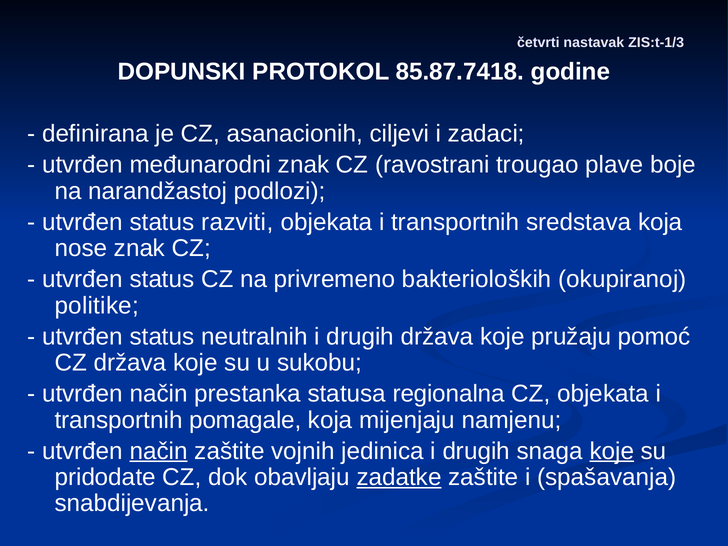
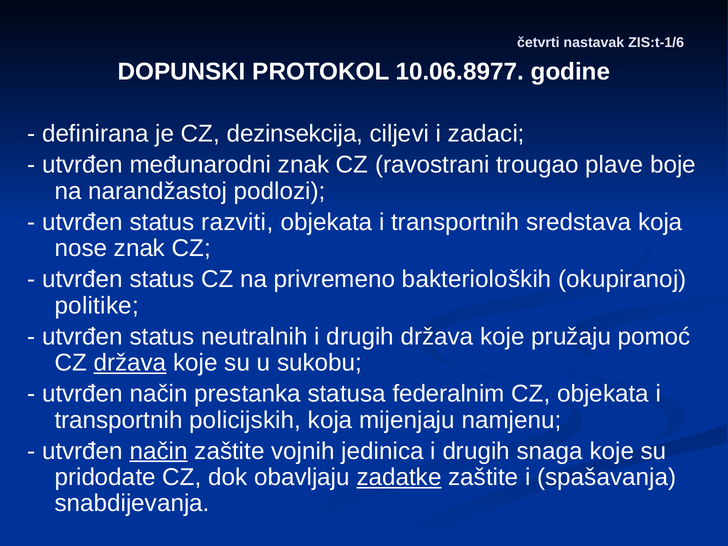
ZIS:t-1/3: ZIS:t-1/3 -> ZIS:t-1/6 (656, 42)
85.87.7418: 85.87.7418 -> 10.06.8977 (460, 72)
asanacionih: asanacionih -> dezinsekcija (295, 134)
država underline: none -> present (130, 363)
regionalna: regionalna -> federalnim (449, 394)
pomagale: pomagale -> policijskih (245, 420)
koje underline: present -> none (612, 451)
